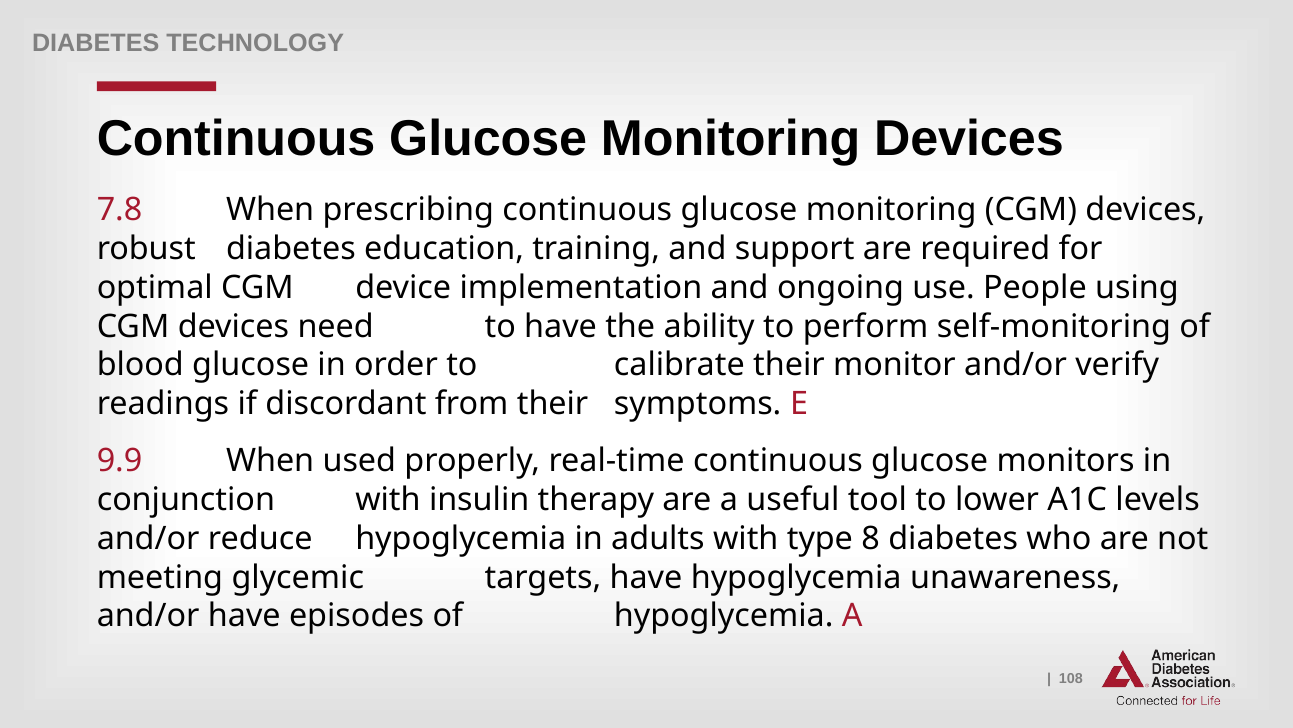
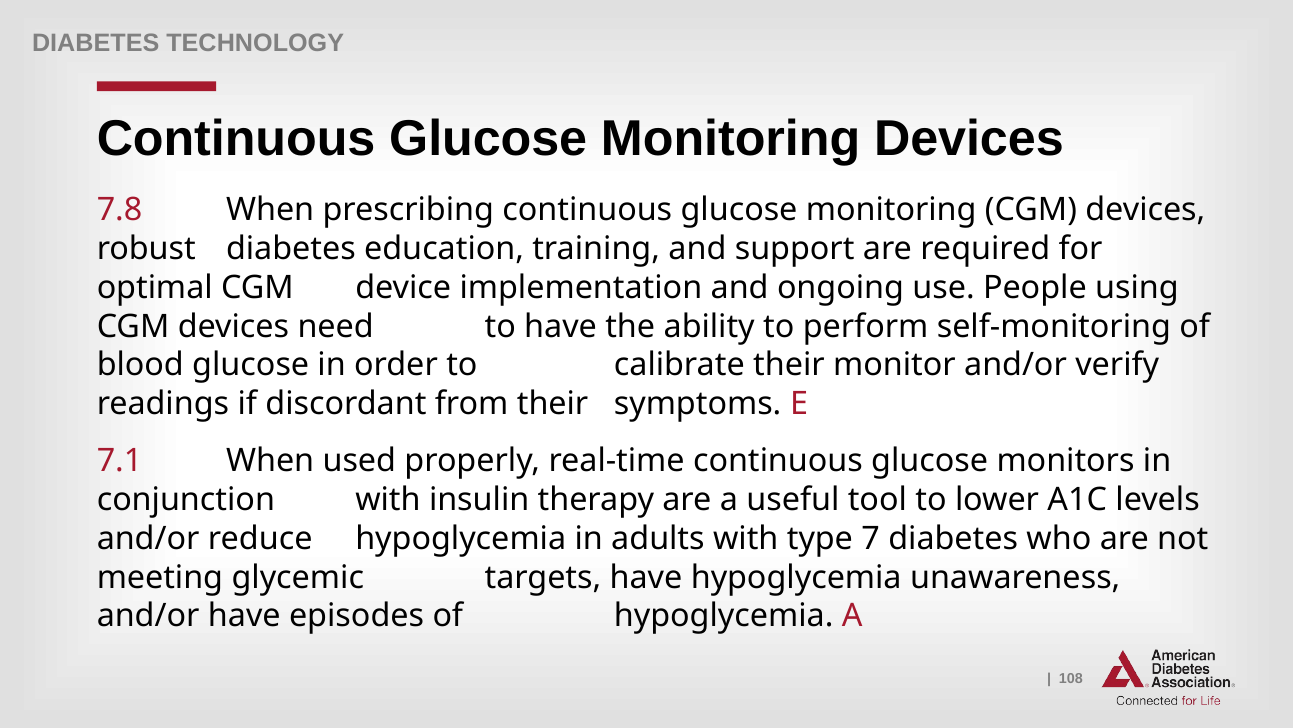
9.9: 9.9 -> 7.1 (120, 460)
8: 8 -> 7 (871, 538)
